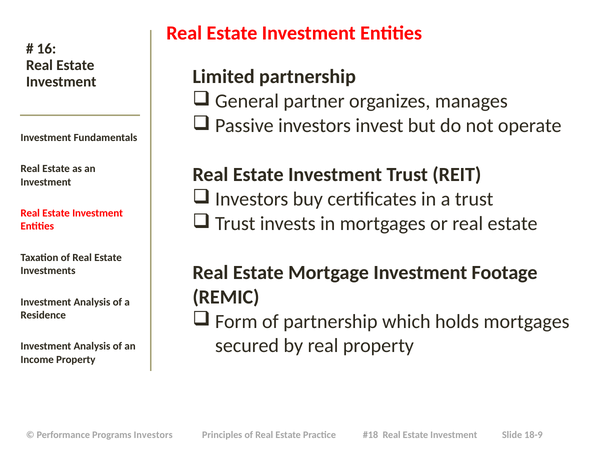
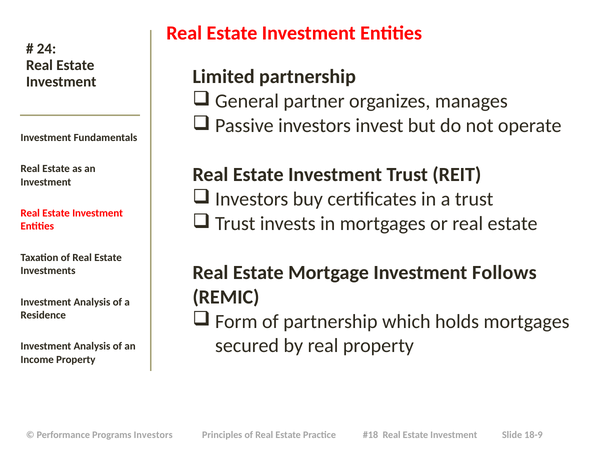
16: 16 -> 24 (47, 49)
Footage: Footage -> Follows (504, 272)
